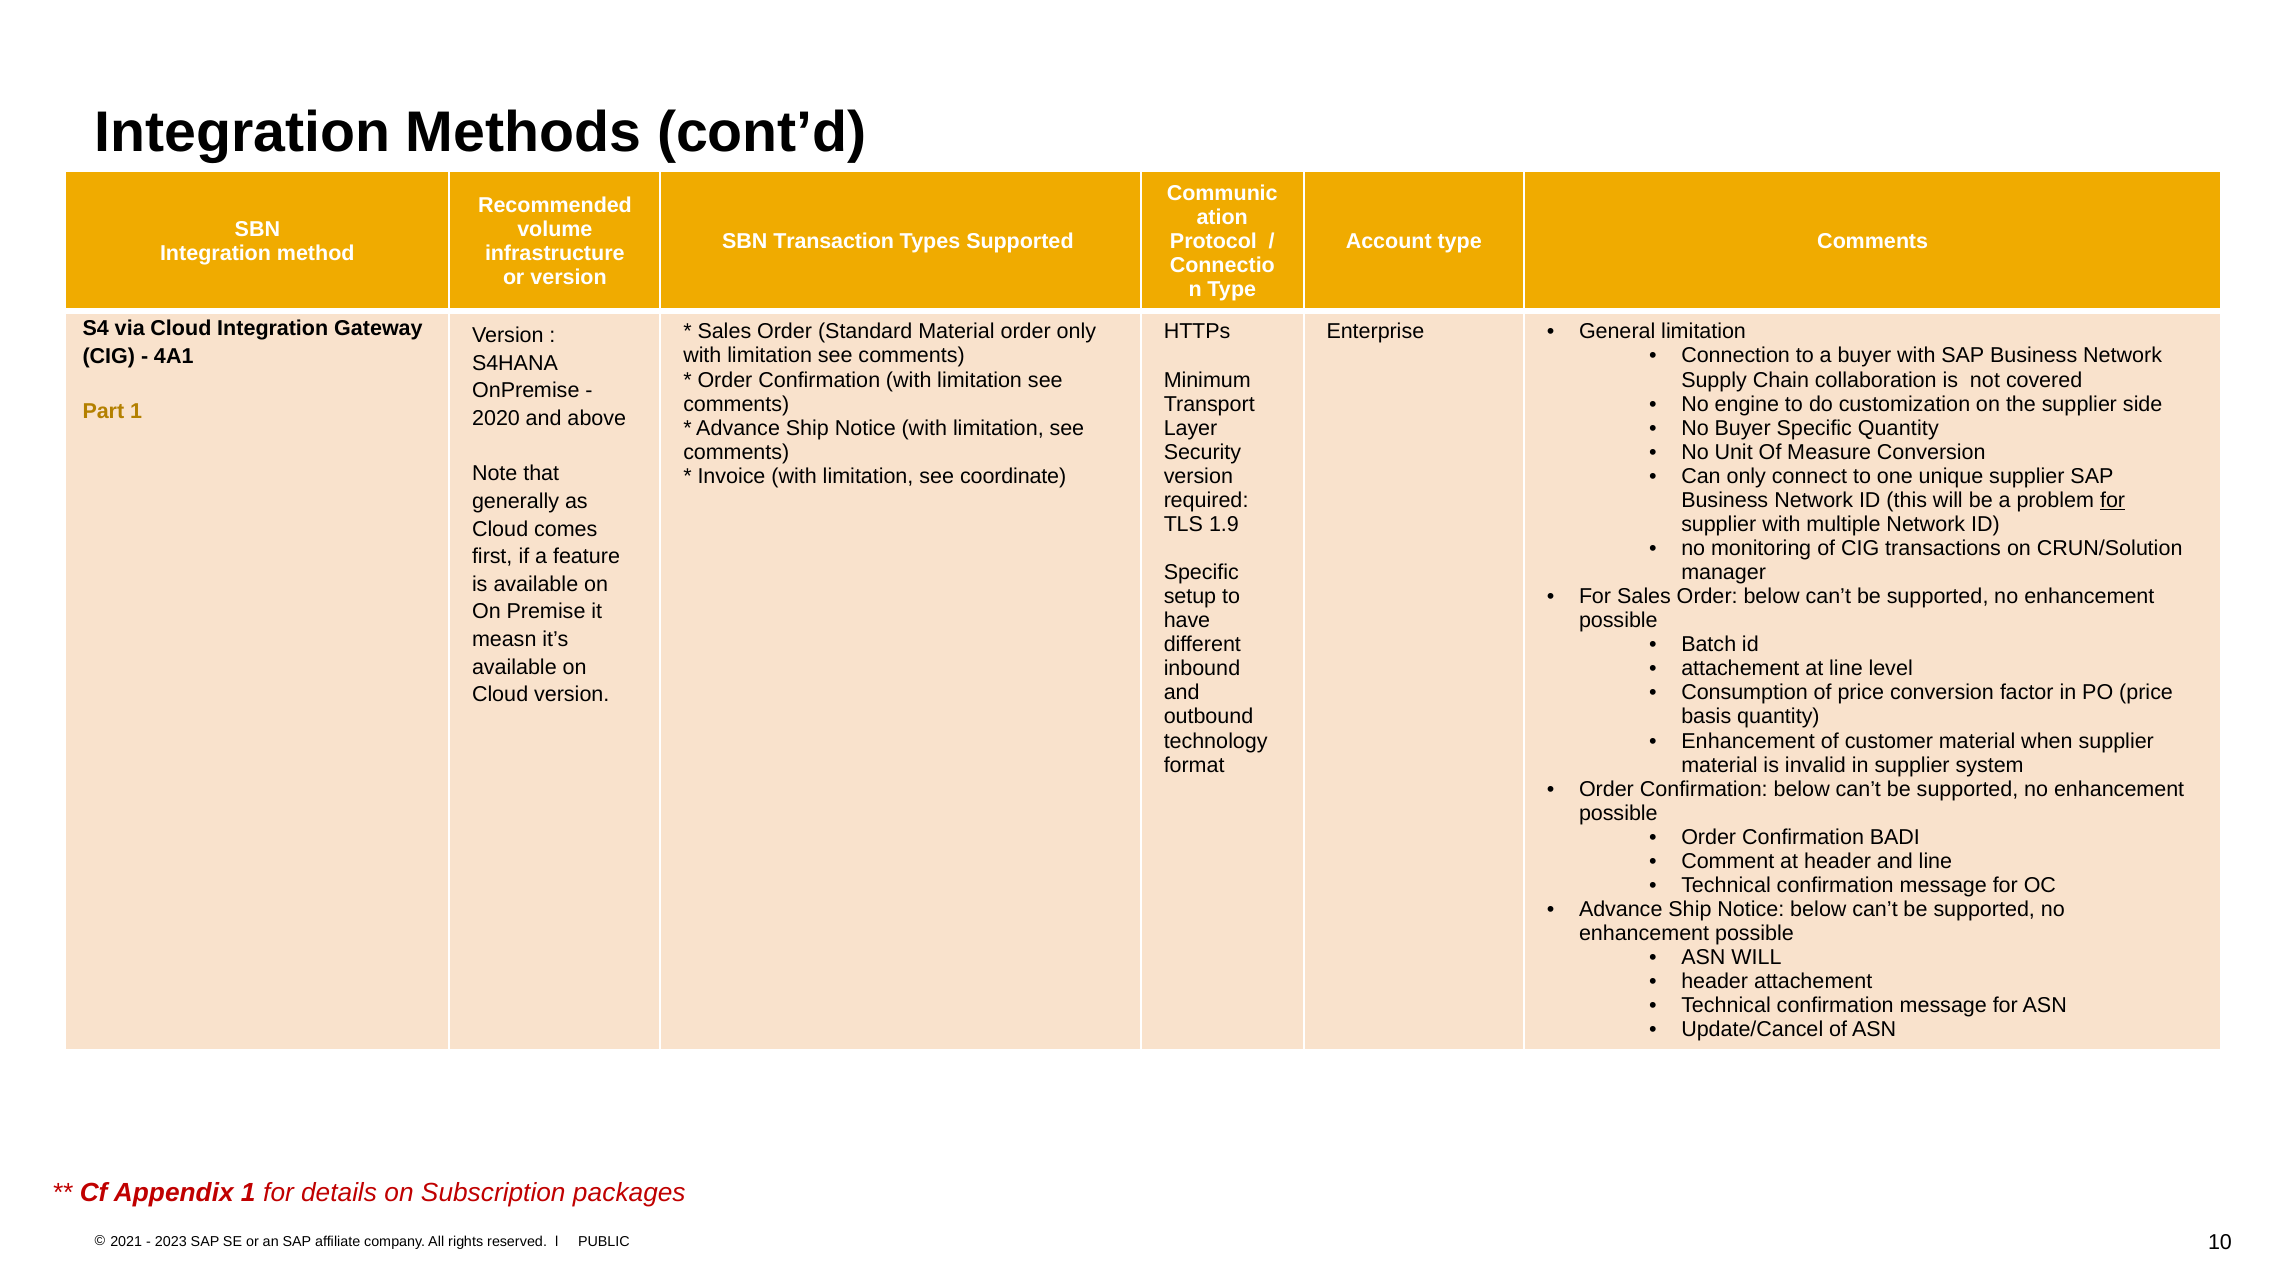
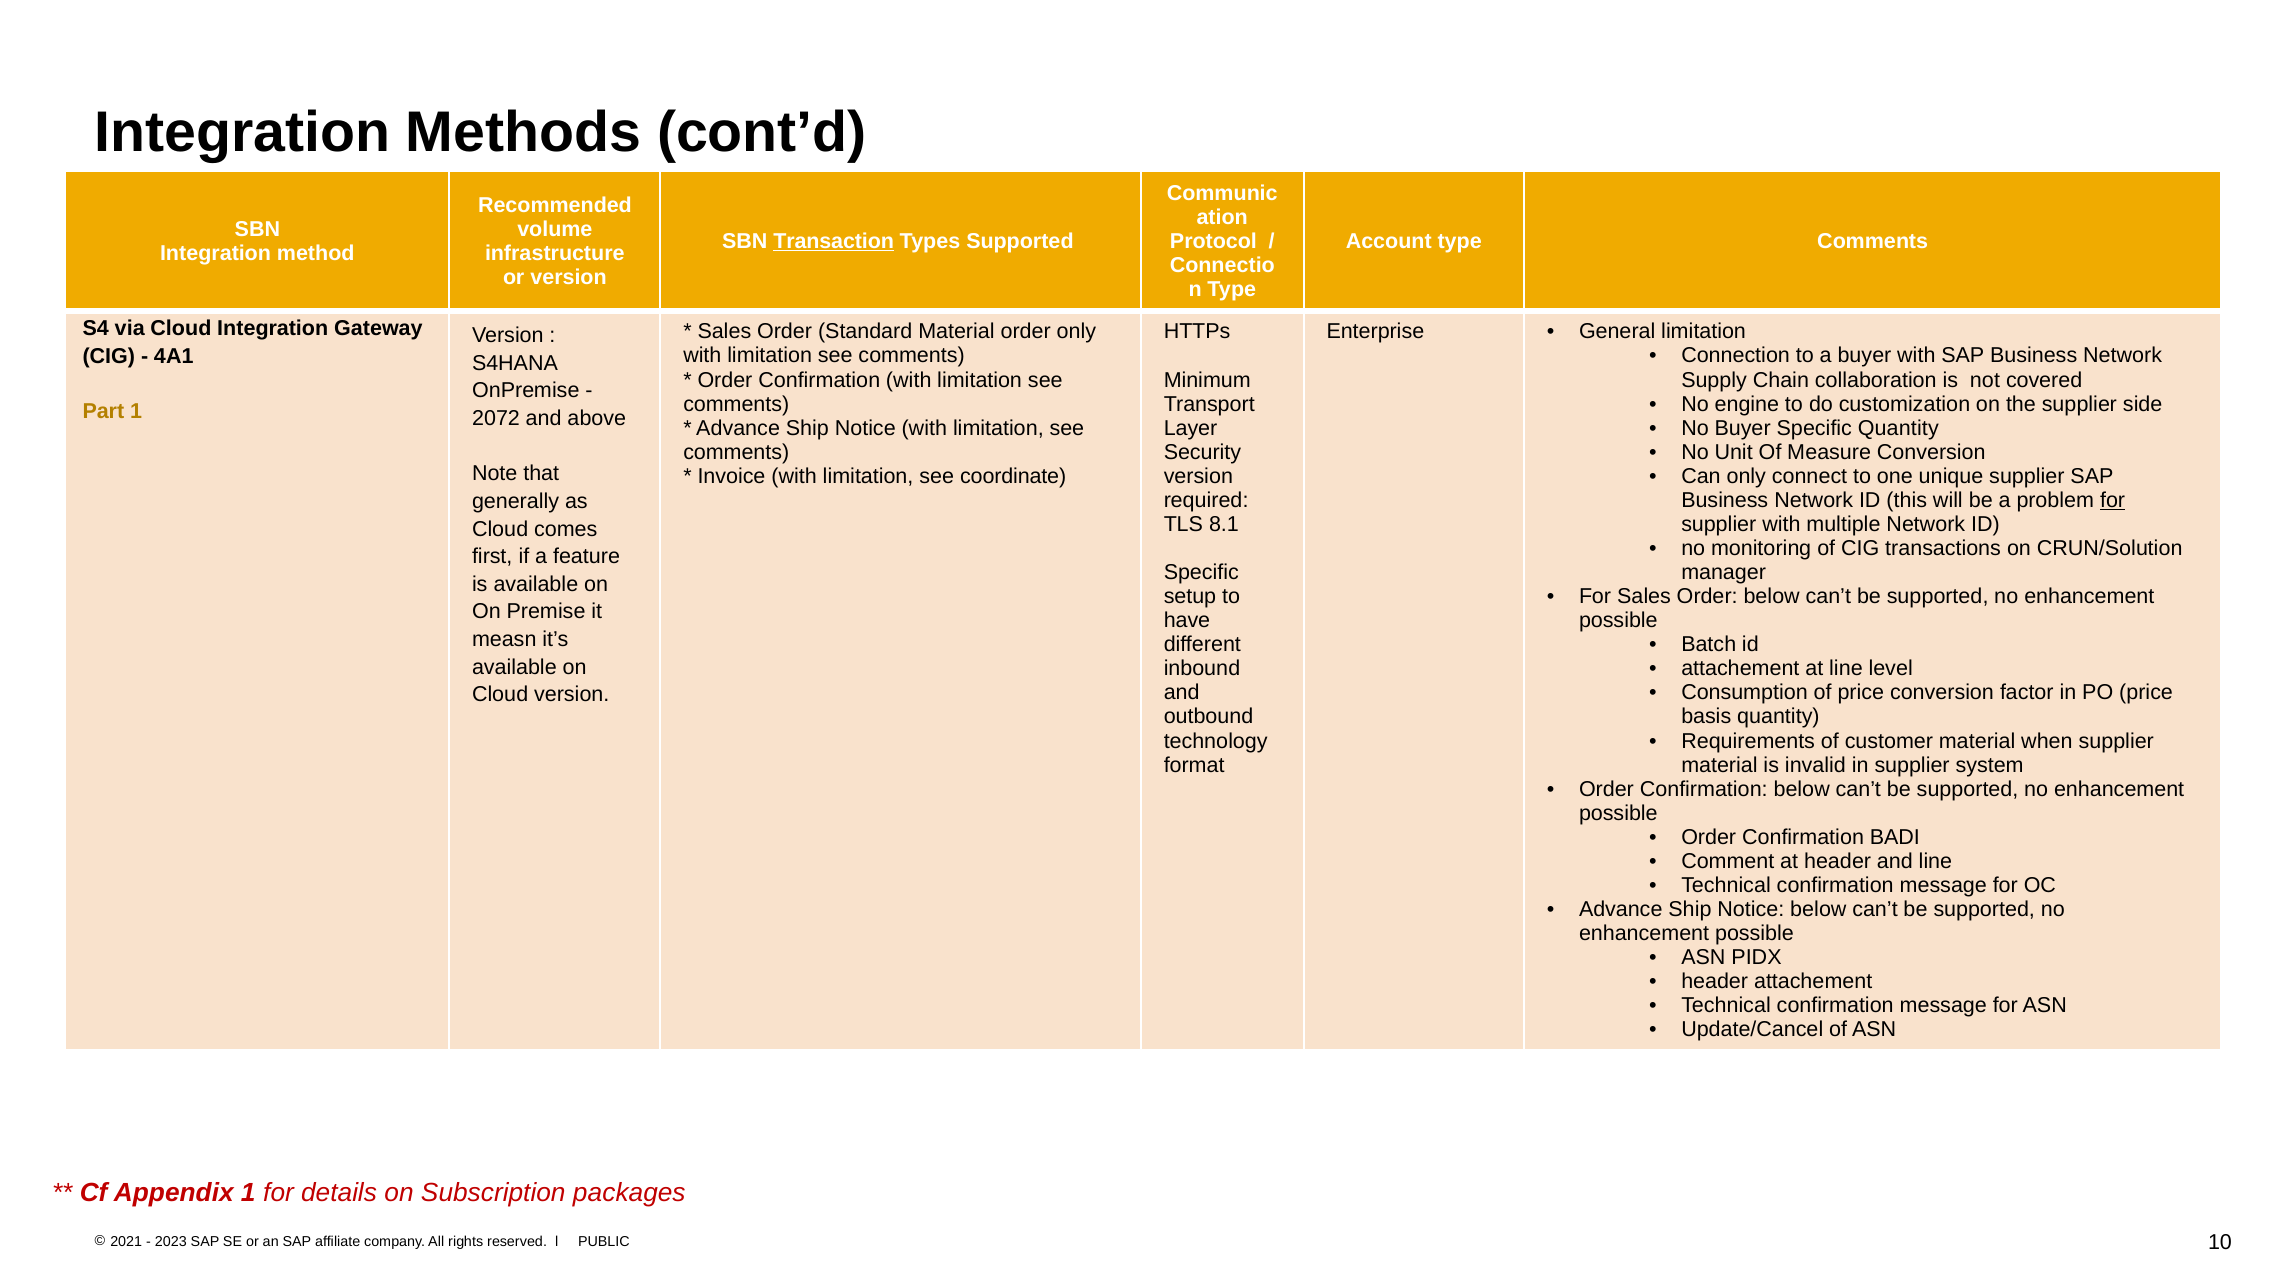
Transaction underline: none -> present (834, 241)
2020: 2020 -> 2072 (496, 418)
1.9: 1.9 -> 8.1 (1224, 524)
Enhancement: Enhancement -> Requirements (1748, 741)
ASN WILL: WILL -> PIDX (1757, 958)
